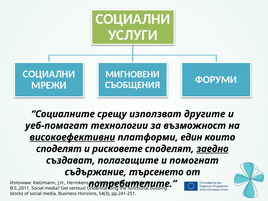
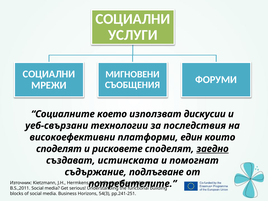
срещу: срещу -> което (112, 114)
другите: другите -> дискусии (205, 114)
уеб-помагат: уеб-помагат -> уеб-свързани (57, 126)
възможност: възможност -> последствия (195, 126)
високоефективни underline: present -> none (72, 137)
полагащите: полагащите -> истинската (128, 160)
търсенето: търсенето -> подлъгване (156, 172)
